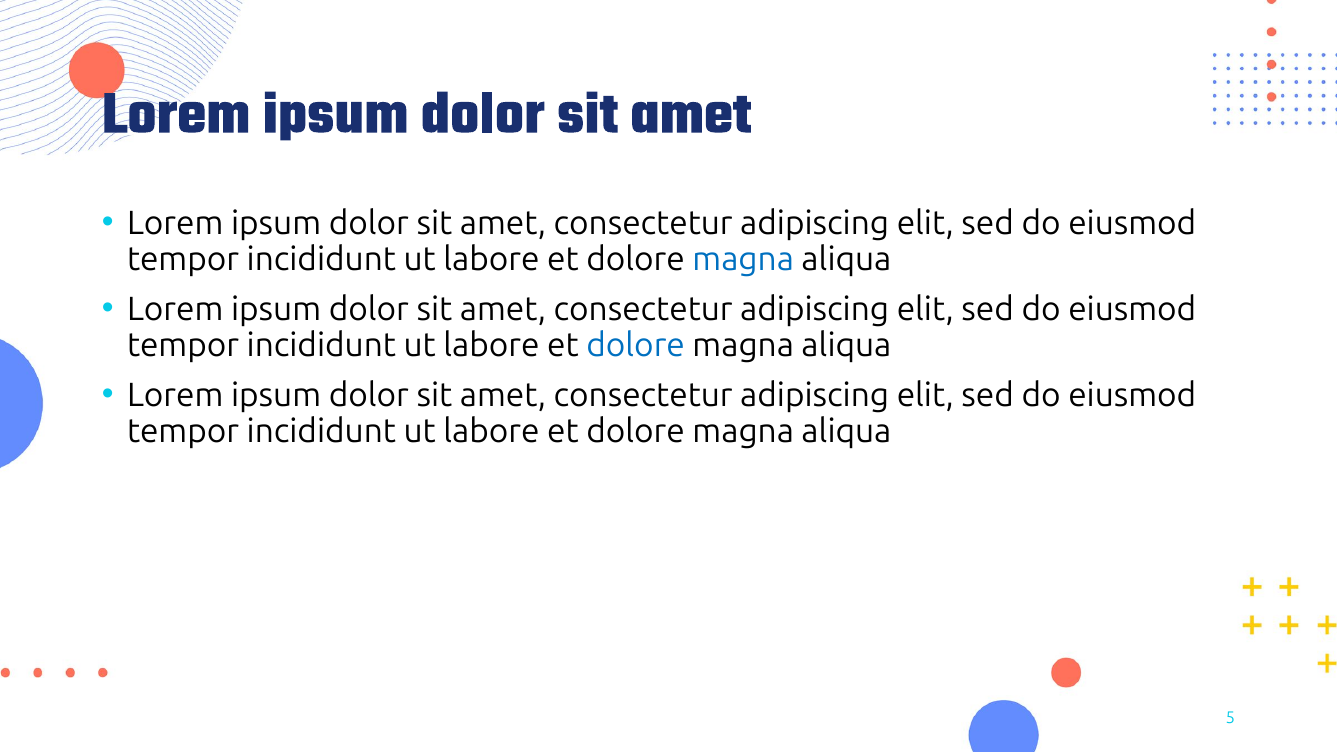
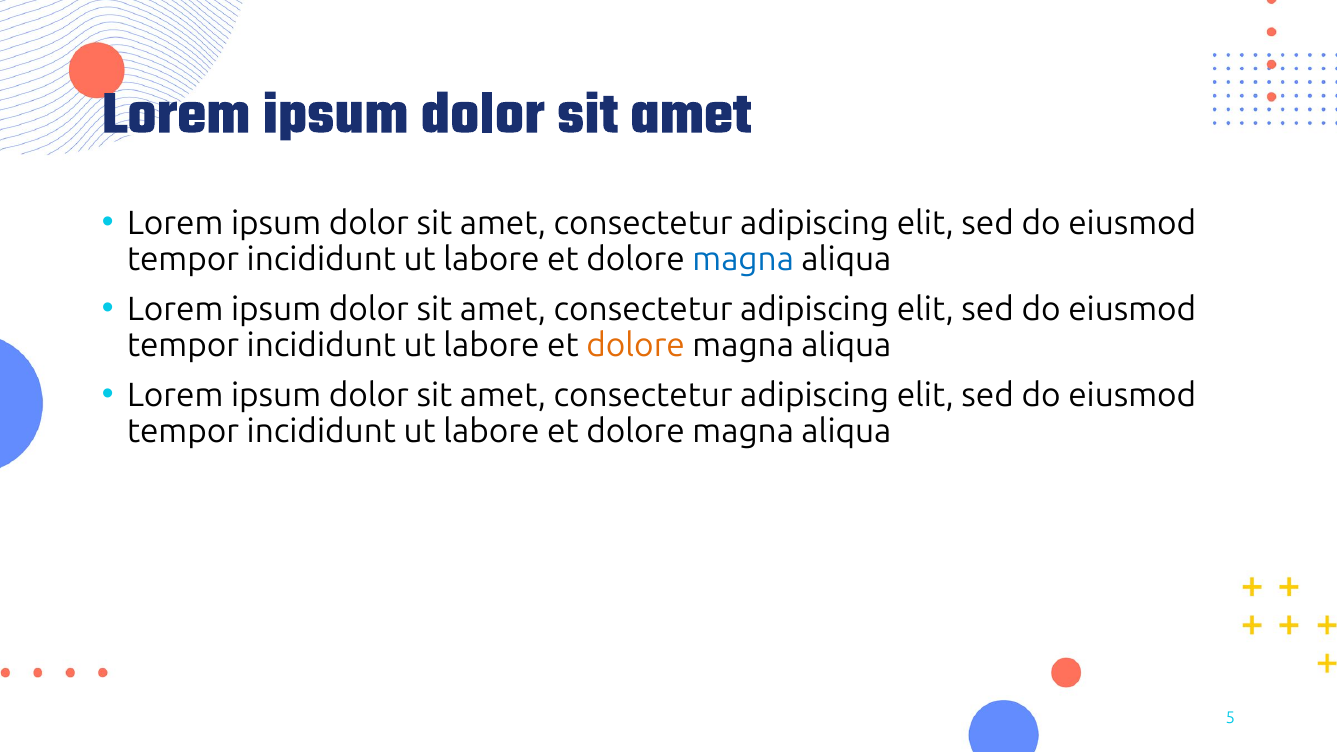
dolore colour: blue -> orange (636, 345)
